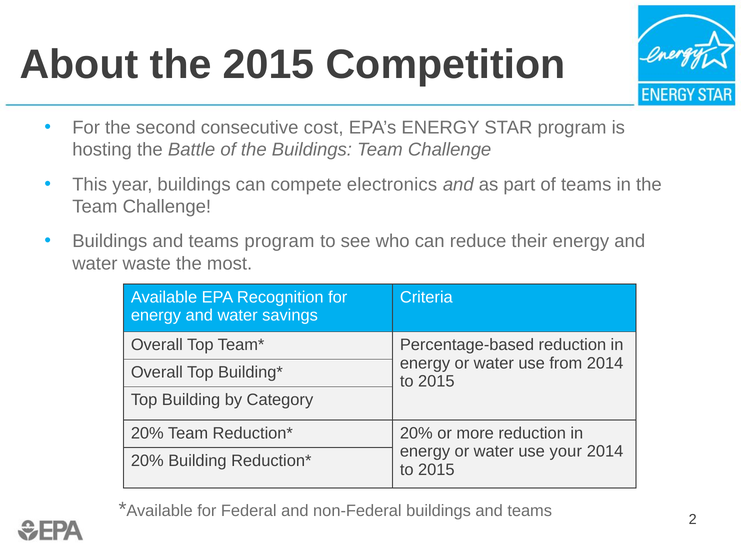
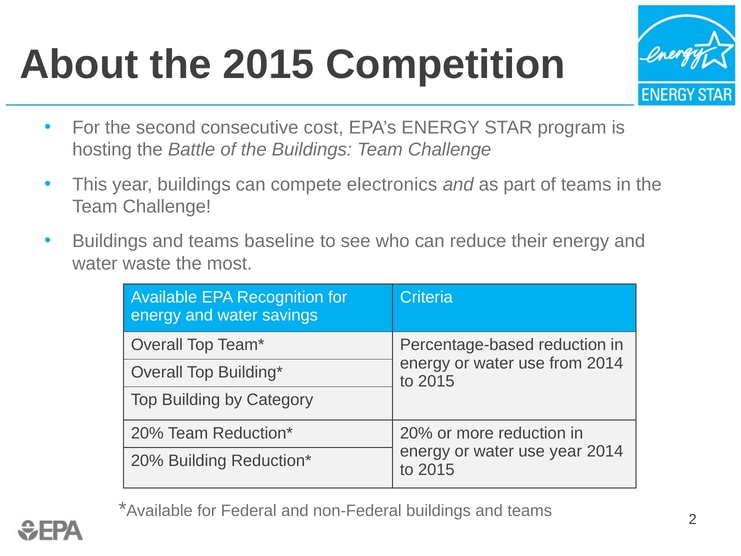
teams program: program -> baseline (279, 241)
use your: your -> year (566, 451)
